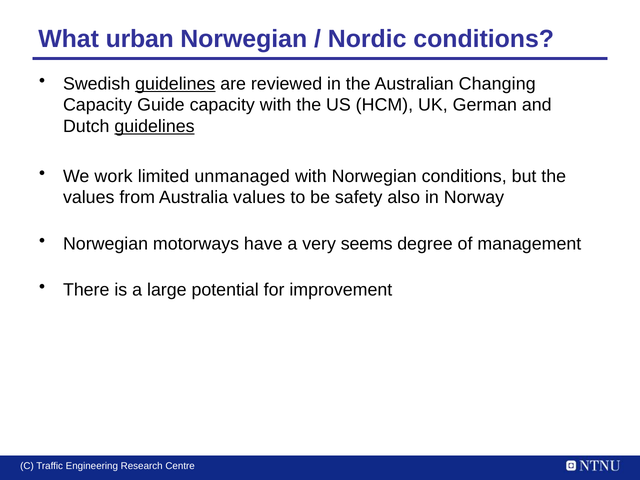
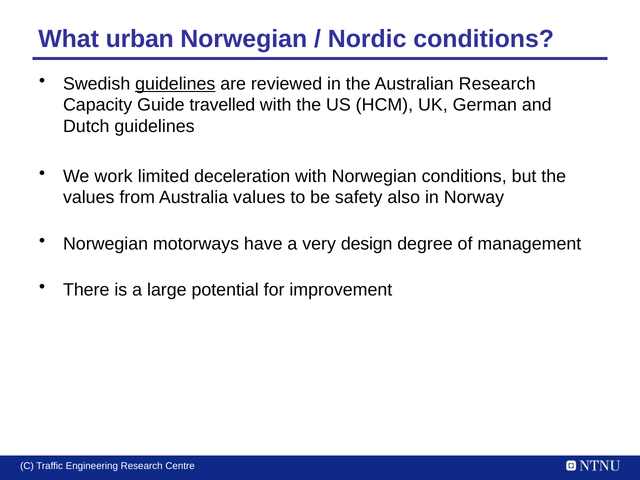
Australian Changing: Changing -> Research (497, 84)
Guide capacity: capacity -> travelled (222, 105)
guidelines underline: present -> none (154, 126)
unmanaged: unmanaged -> deceleration (242, 176)
seems: seems -> design (367, 244)
